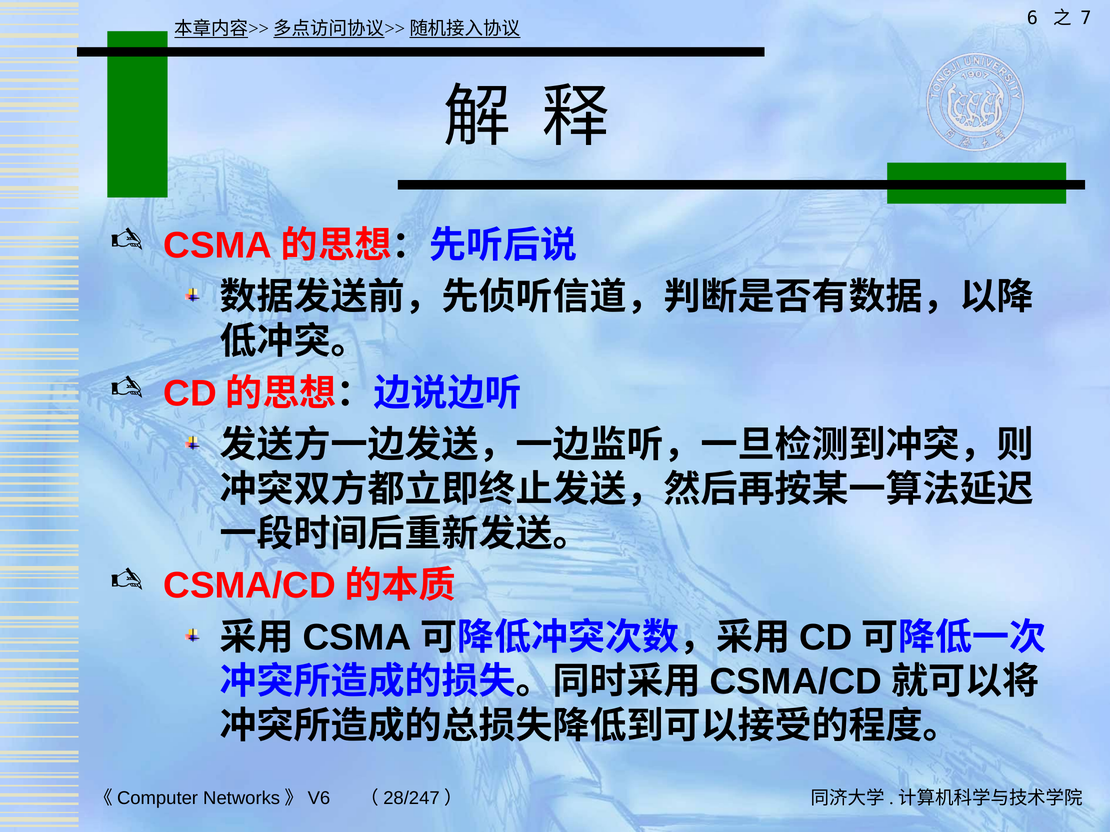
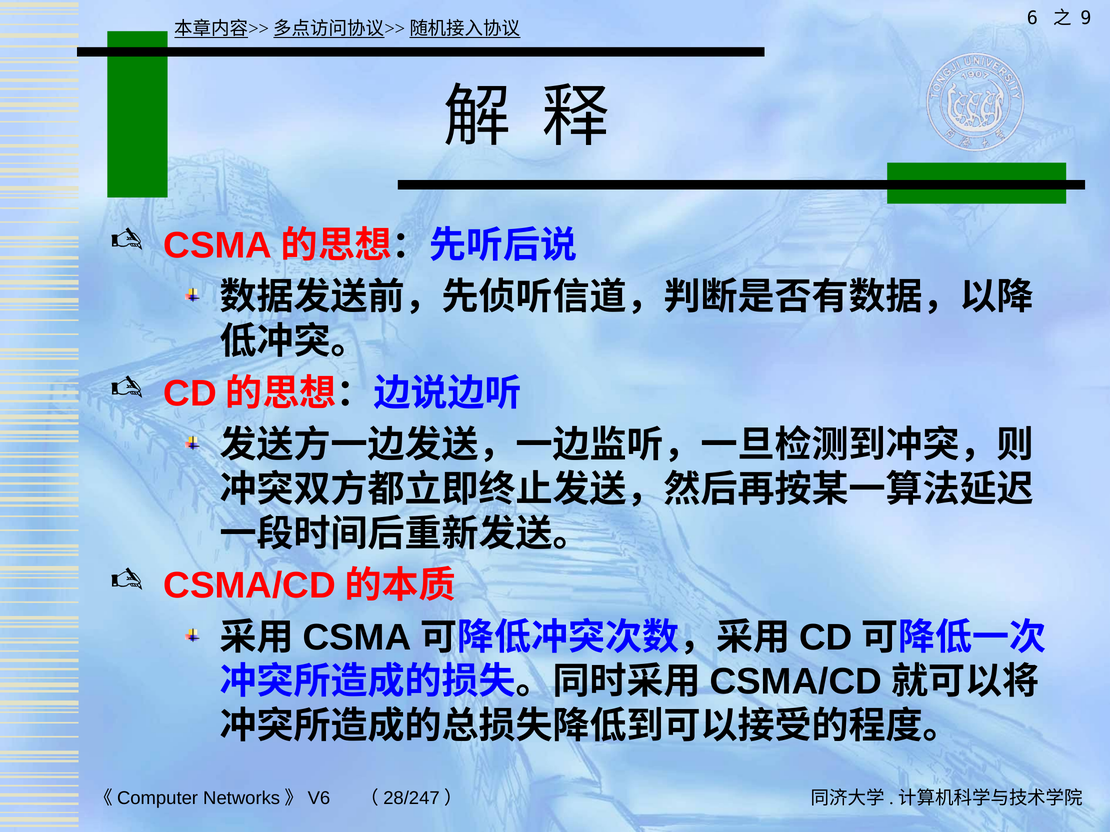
7: 7 -> 9 (1086, 18)
